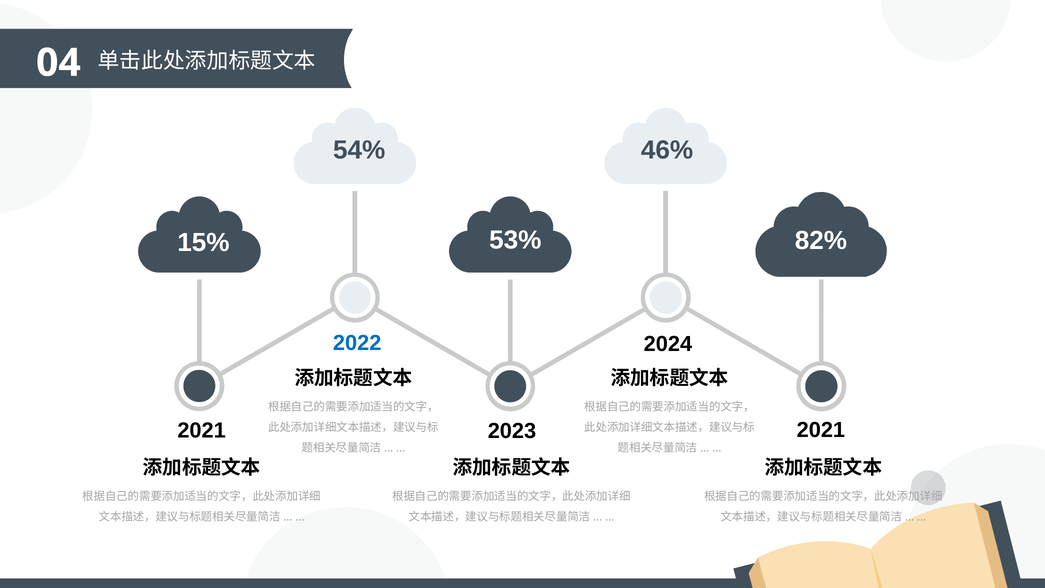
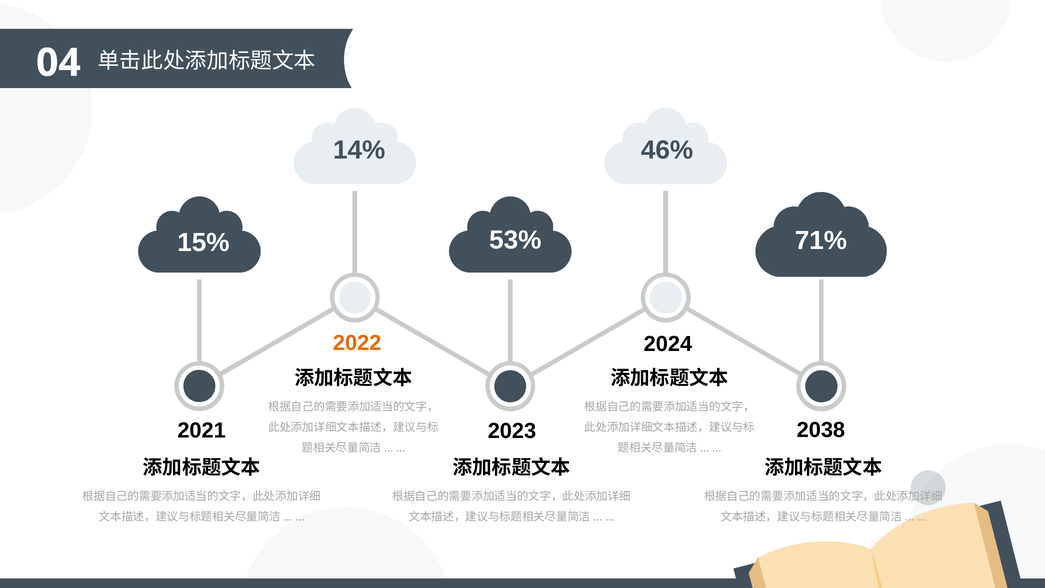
54%: 54% -> 14% (359, 150)
82%: 82% -> 71% (821, 241)
2022 colour: blue -> orange (357, 343)
2021: 2021 -> 2038 (821, 430)
